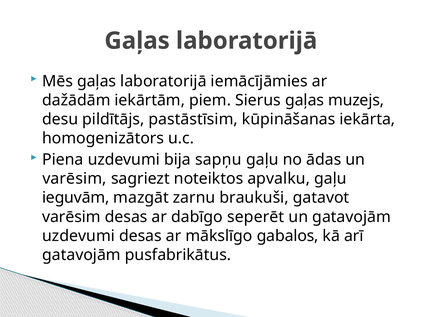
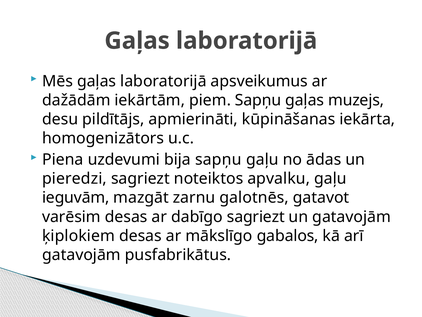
iemācījāmies: iemācījāmies -> apsveikumus (259, 81)
piem Sierus: Sierus -> Sapņu (258, 100)
pastāstīsim: pastāstīsim -> apmierināti (193, 119)
varēsim: varēsim -> pieredzi (74, 178)
braukuši: braukuši -> galotnēs (254, 197)
dabīgo seperēt: seperēt -> sagriezt (256, 216)
uzdevumi: uzdevumi -> ķiplokiem (79, 235)
